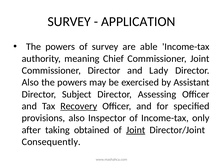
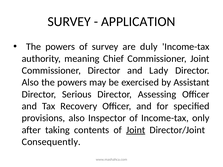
able: able -> duly (149, 47)
Subject: Subject -> Serious (77, 94)
Recovery underline: present -> none (79, 106)
obtained: obtained -> contents (92, 130)
